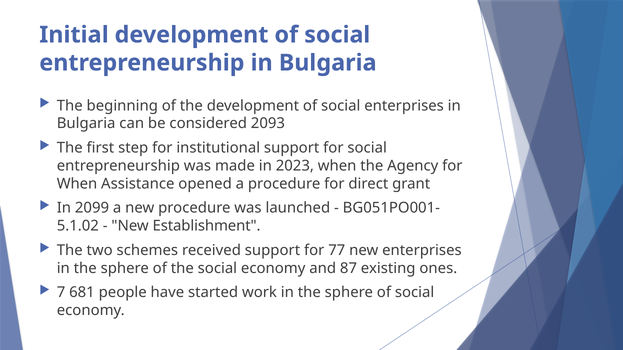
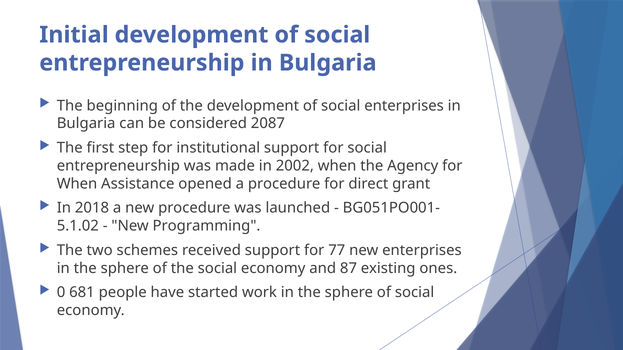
2093: 2093 -> 2087 (268, 124)
2023: 2023 -> 2002 (295, 166)
2099: 2099 -> 2018 (92, 208)
Establishment: Establishment -> Programming (207, 226)
7: 7 -> 0 (61, 293)
